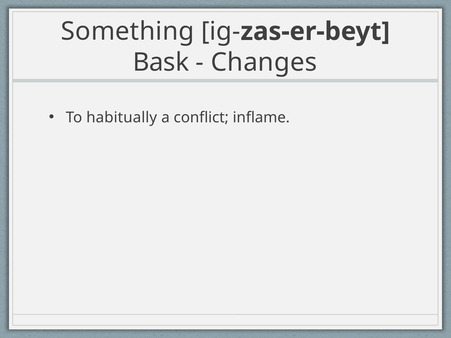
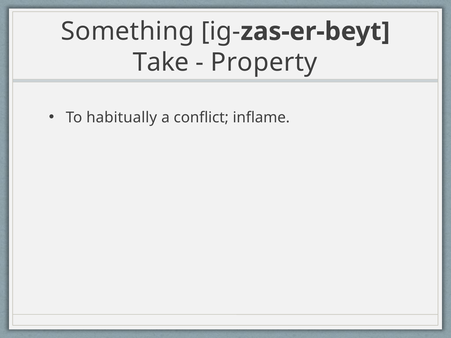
Bask: Bask -> Take (161, 62)
Changes: Changes -> Property (264, 62)
